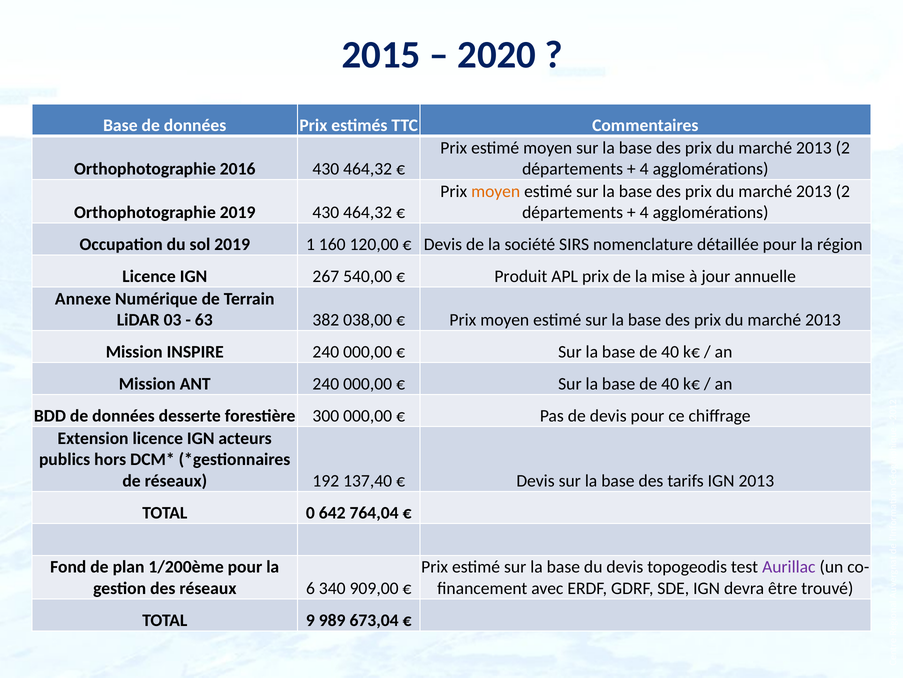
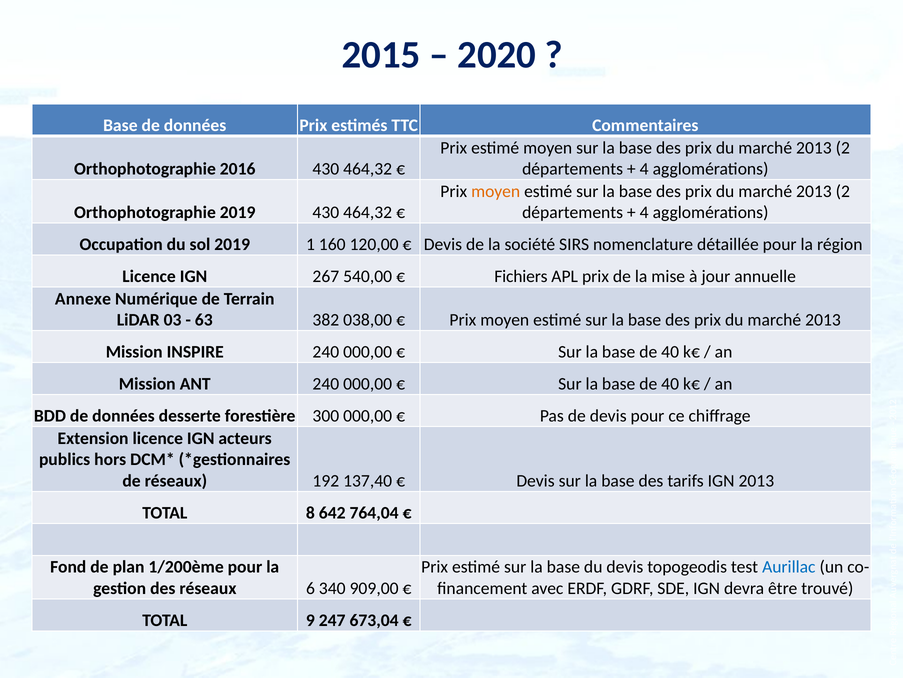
Produit: Produit -> Fichiers (521, 276)
TOTAL 0: 0 -> 8 (310, 512)
Aurillac colour: purple -> blue (789, 566)
989: 989 -> 247 (332, 620)
